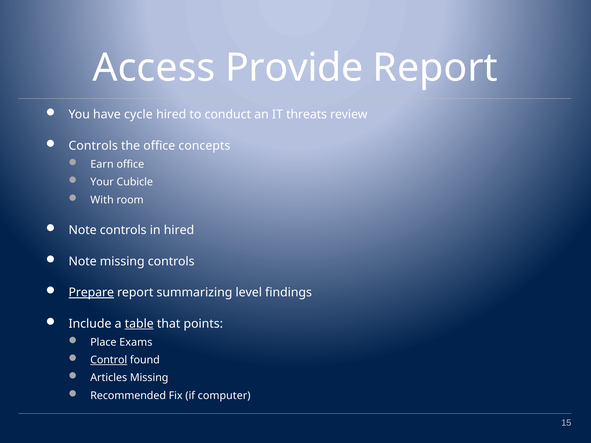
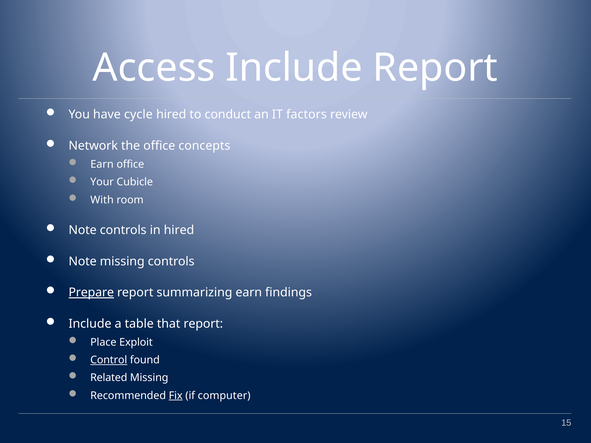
Access Provide: Provide -> Include (294, 68)
threats: threats -> factors (307, 115)
Controls: Controls -> Network (93, 146)
summarizing level: level -> earn (249, 293)
table underline: present -> none (139, 324)
that points: points -> report (203, 324)
Exams: Exams -> Exploit (136, 343)
Articles: Articles -> Related (109, 378)
Fix underline: none -> present (176, 396)
